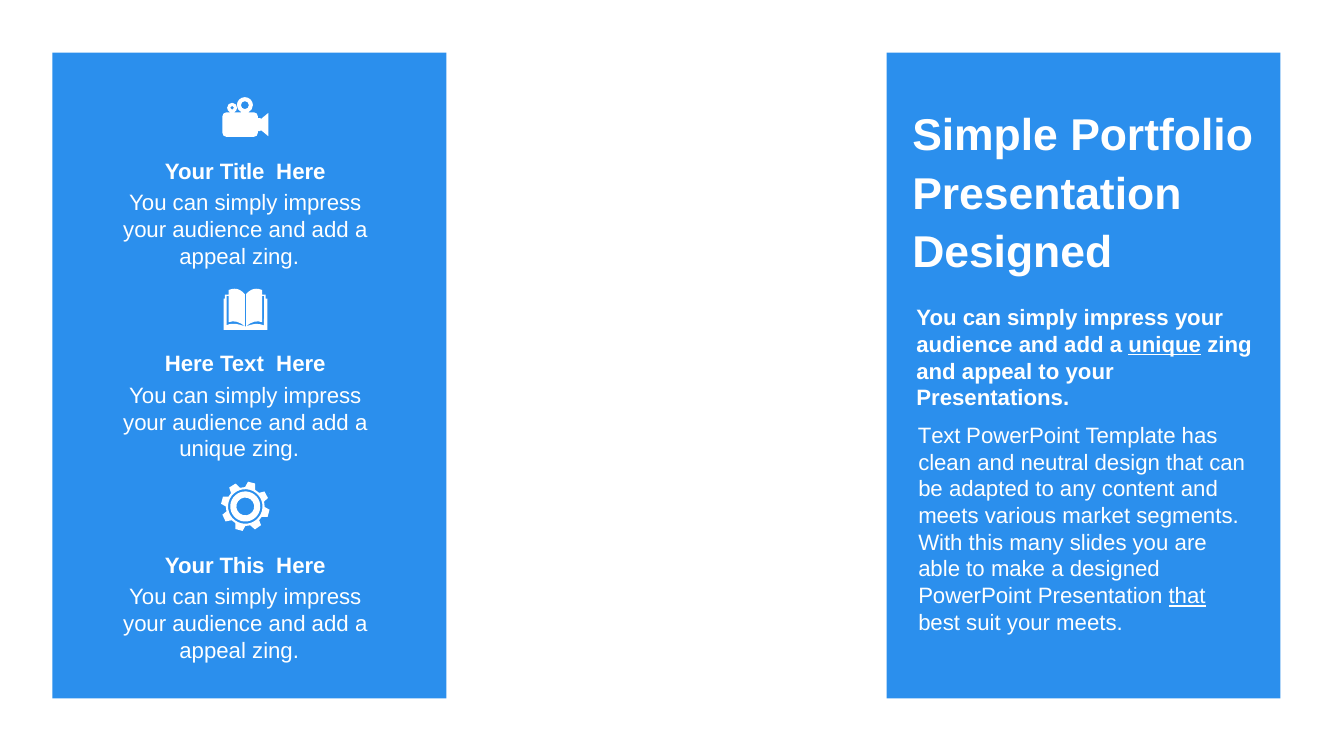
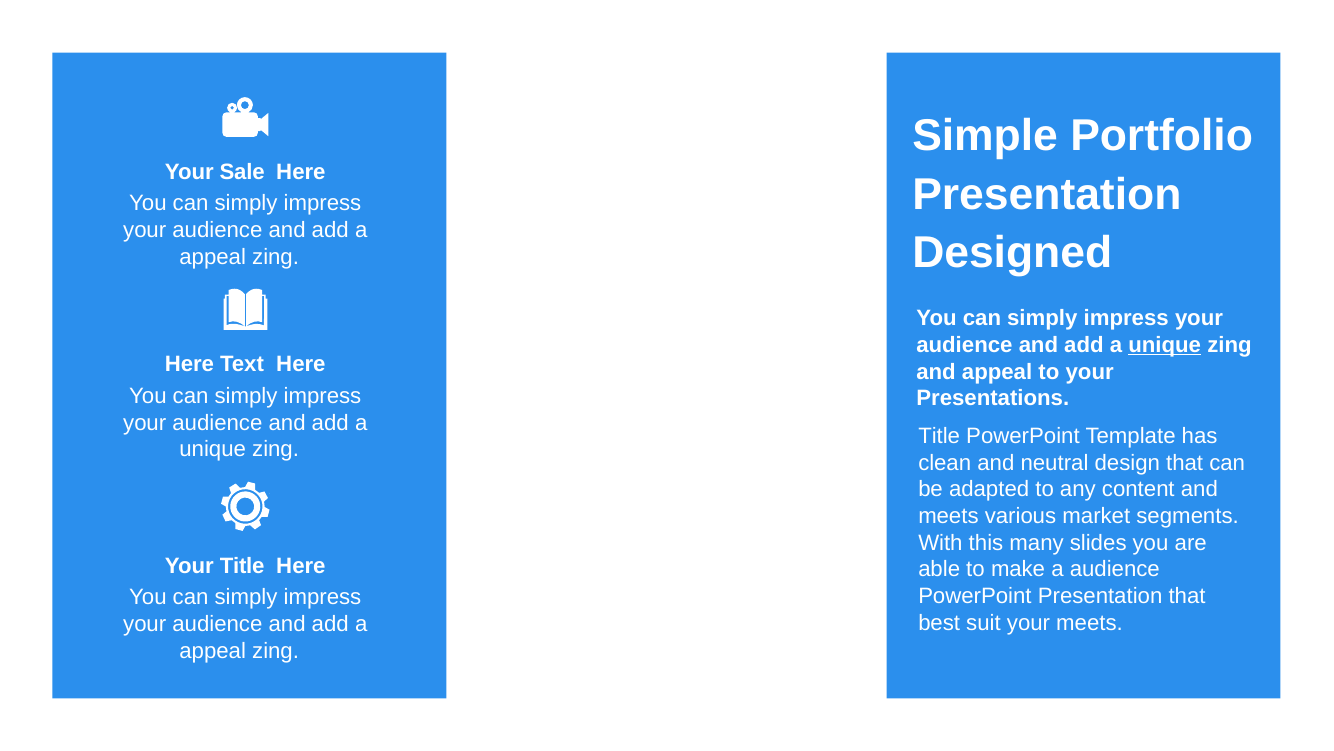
Title: Title -> Sale (242, 172)
Text: Text -> Title (939, 436)
Your This: This -> Title (242, 565)
a designed: designed -> audience (1115, 569)
that underline: present -> none (1187, 596)
